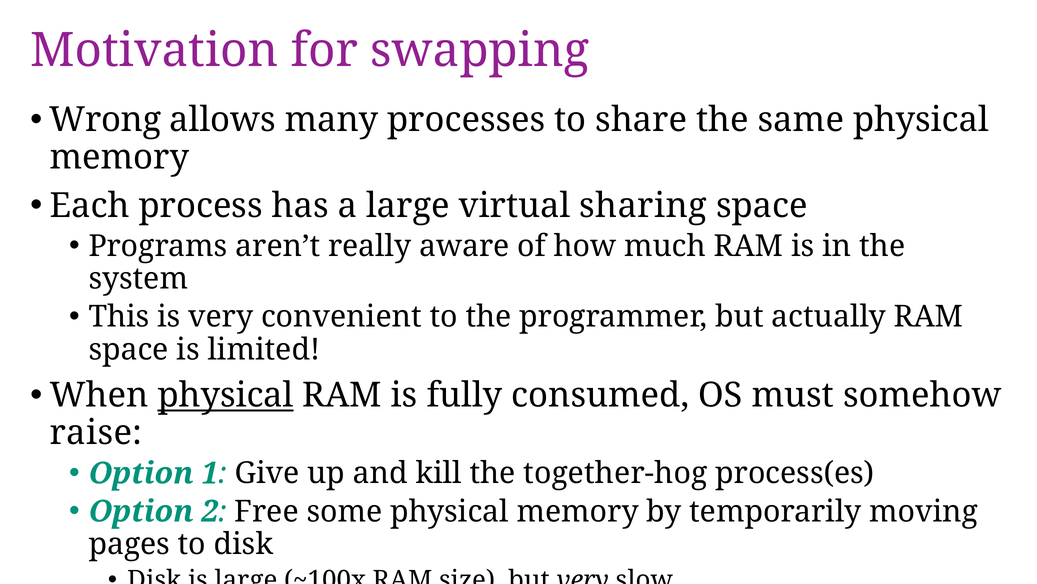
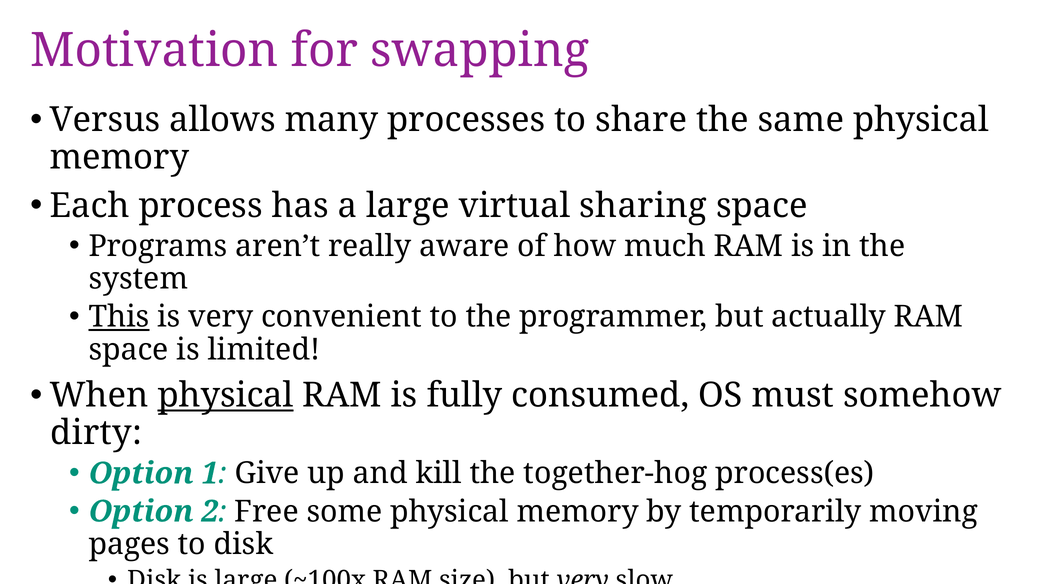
Wrong: Wrong -> Versus (105, 120)
This underline: none -> present (119, 317)
raise: raise -> dirty (96, 432)
